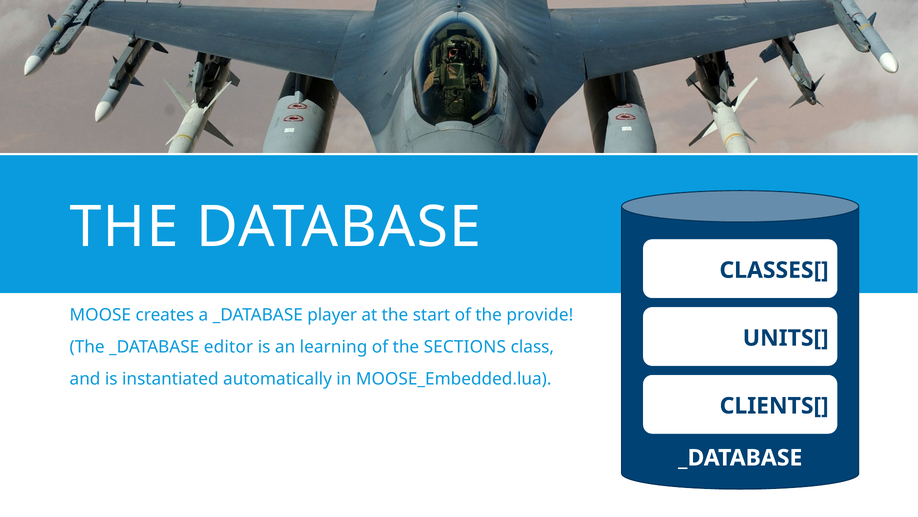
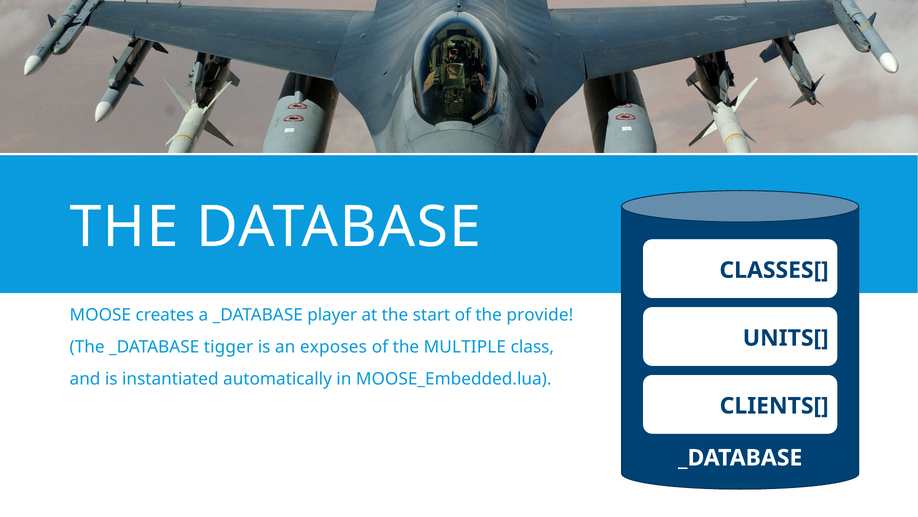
editor: editor -> tigger (228, 347)
learning: learning -> exposes (333, 347)
SECTIONS: SECTIONS -> MULTIPLE (465, 347)
